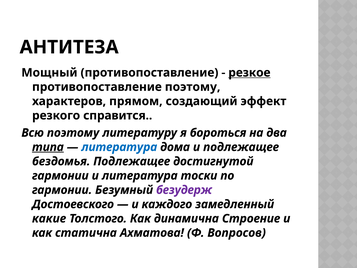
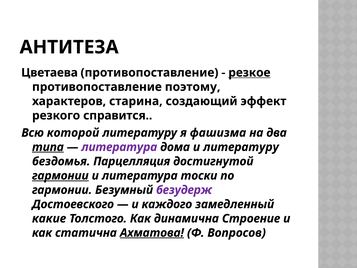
Мощный: Мощный -> Цветаева (49, 73)
прямом: прямом -> старина (136, 101)
Всю поэтому: поэтому -> которой (73, 133)
бороться: бороться -> фашизма (218, 133)
литература colour: blue -> purple (119, 147)
и подлежащее: подлежащее -> литературу (241, 147)
бездомья Подлежащее: Подлежащее -> Парцелляция (132, 161)
гармонии underline: none -> present (60, 176)
Ахматова underline: none -> present (152, 233)
